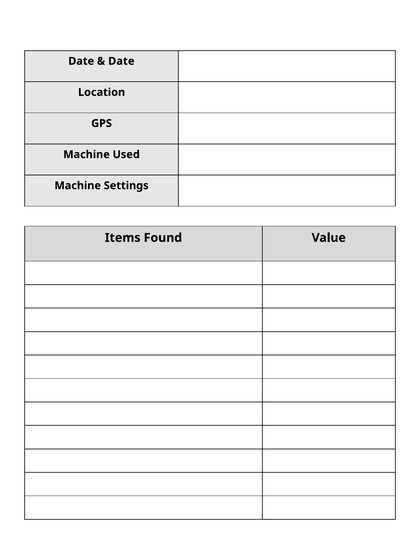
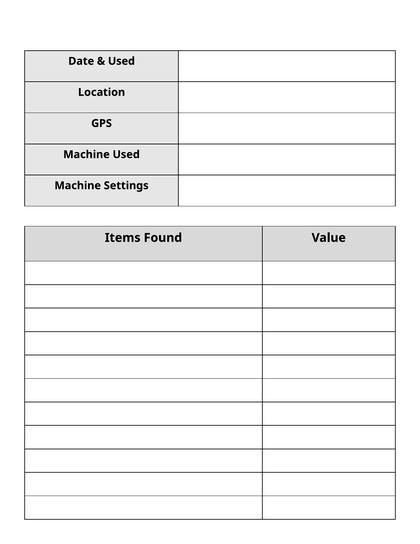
Date: Date -> Used (121, 61)
